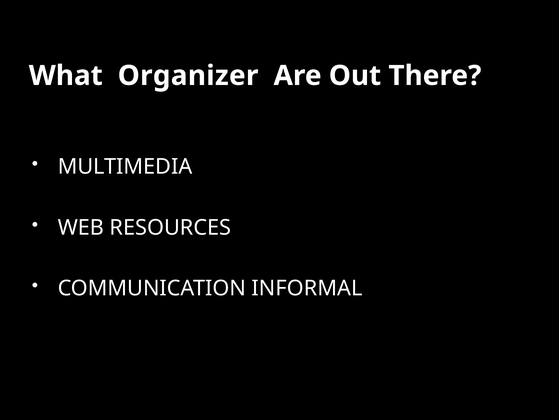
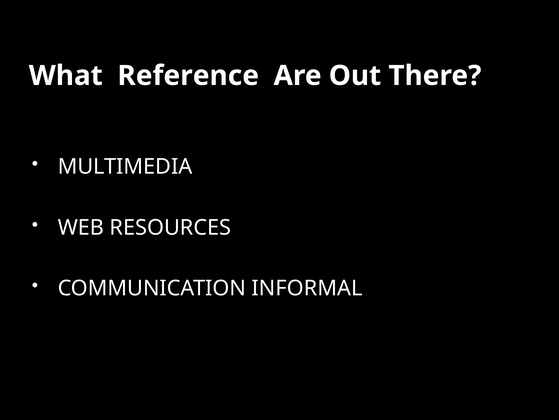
Organizer: Organizer -> Reference (188, 76)
